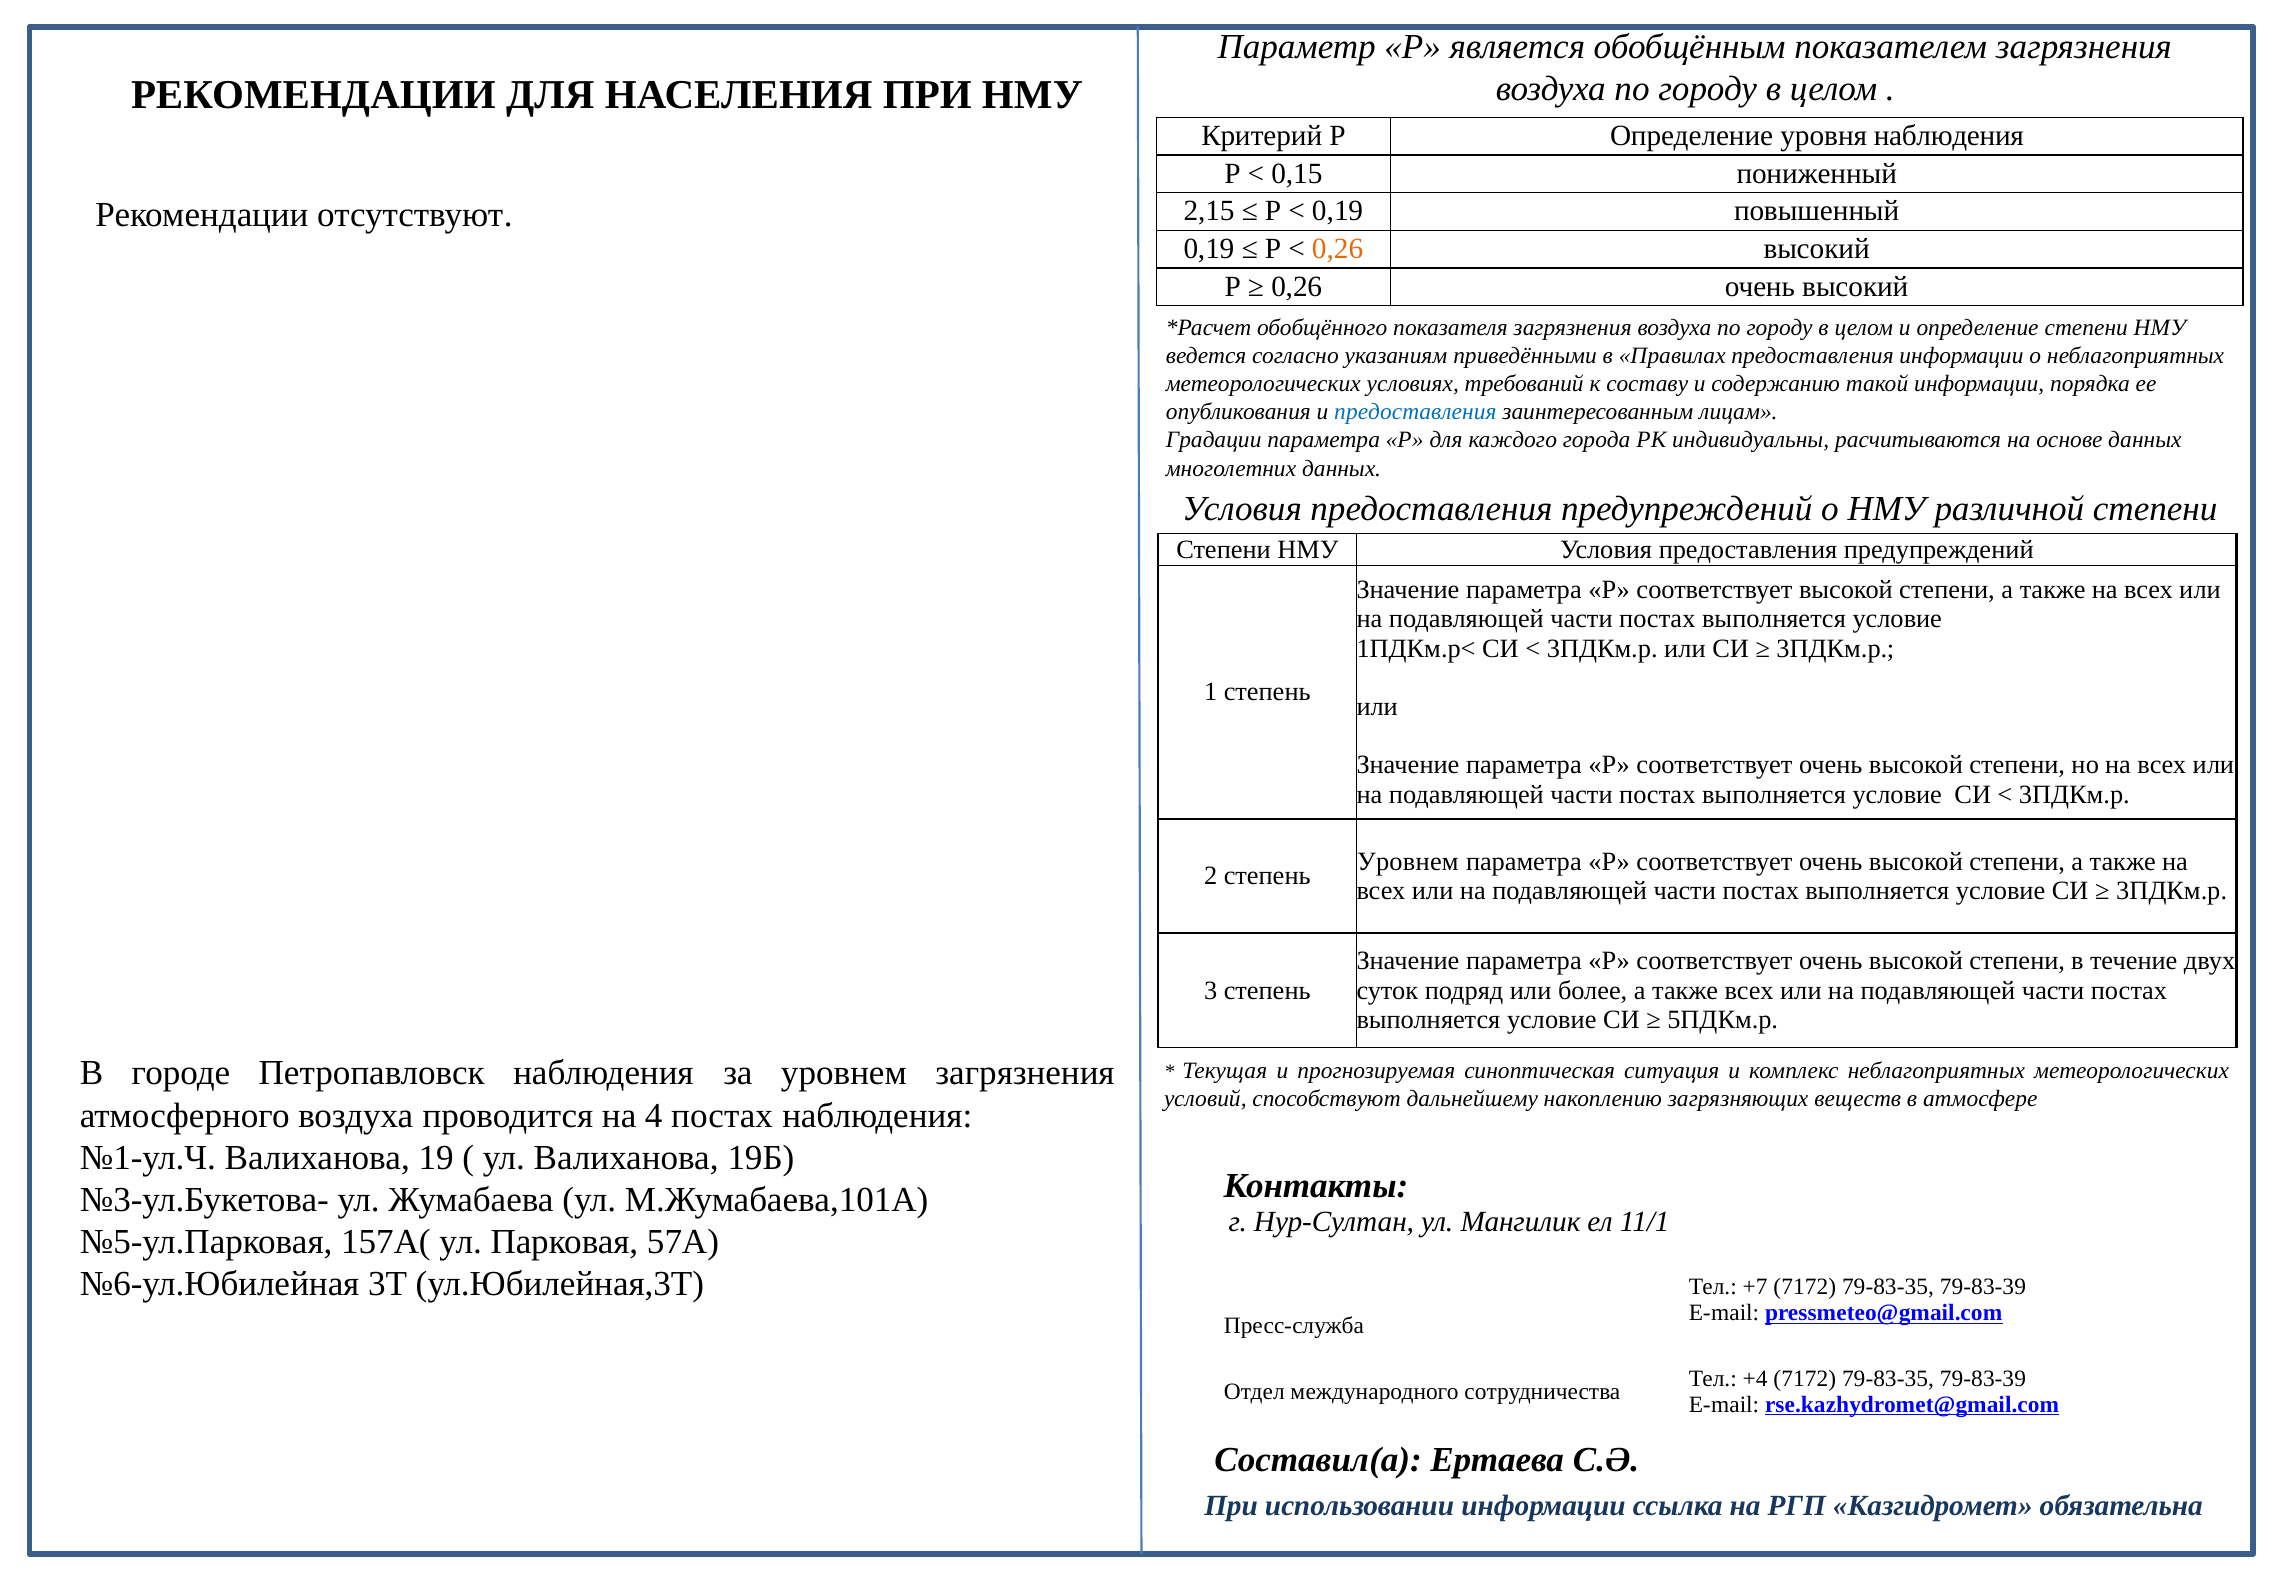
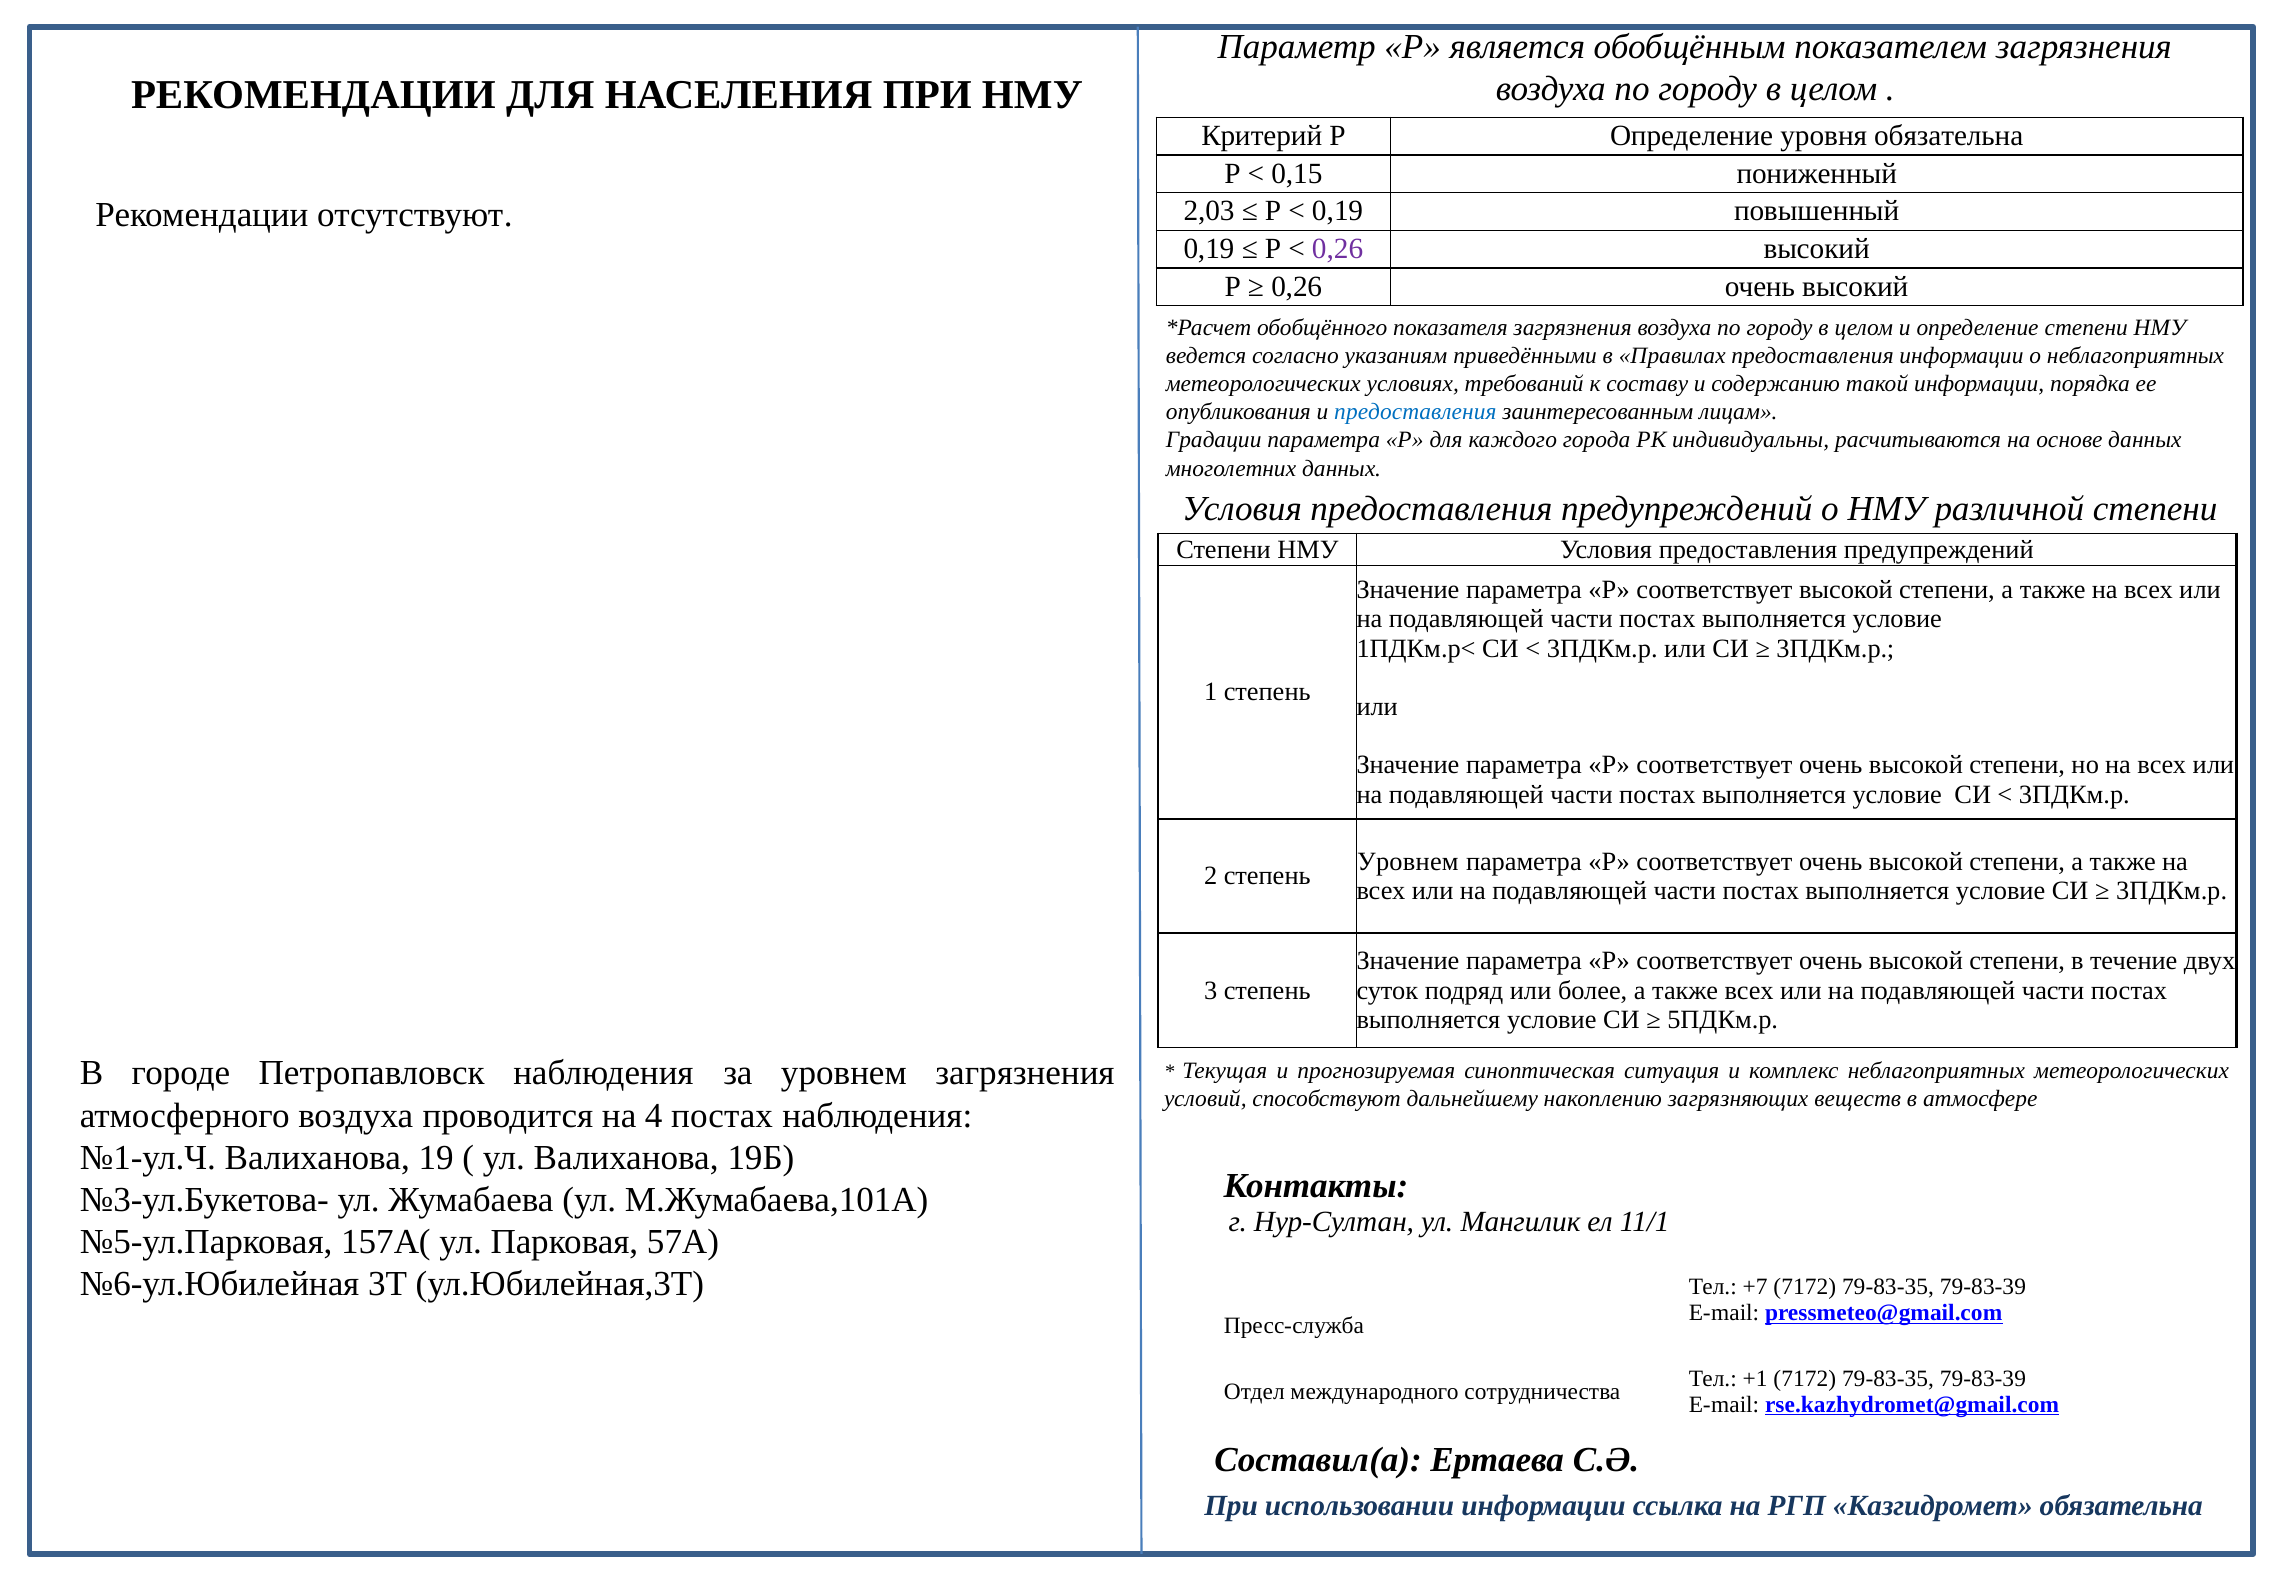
уровня наблюдения: наблюдения -> обязательна (1949, 136)
2,15: 2,15 -> 2,03 (1209, 211)
0,26 colour: orange -> purple (1338, 249)
+4: +4 -> +1 (1755, 1378)
